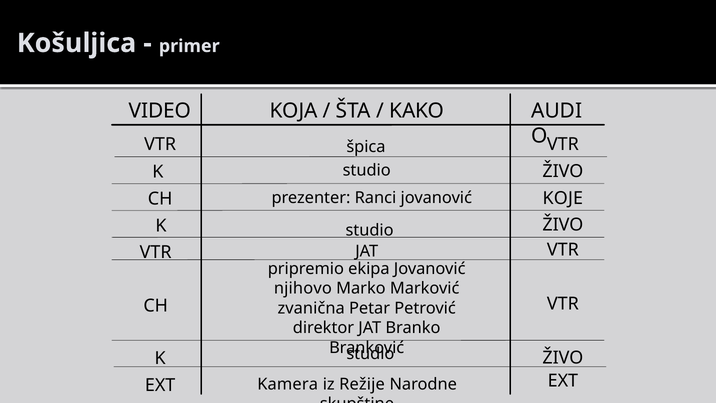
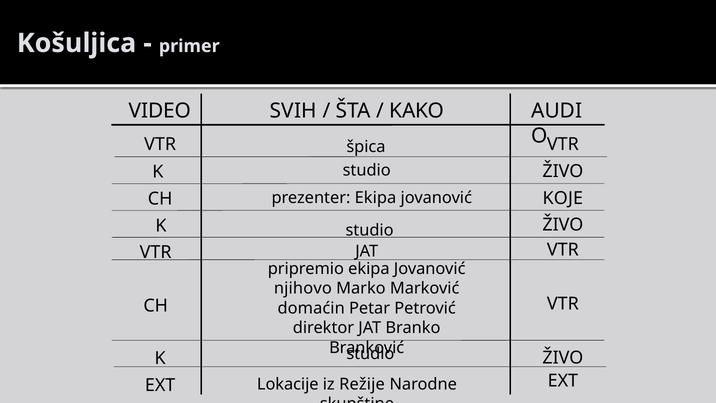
KOJA: KOJA -> SVIH (293, 111)
prezenter Ranci: Ranci -> Ekipa (375, 198)
zvanična: zvanična -> domaćin (311, 308)
Kamera: Kamera -> Lokacije (288, 384)
